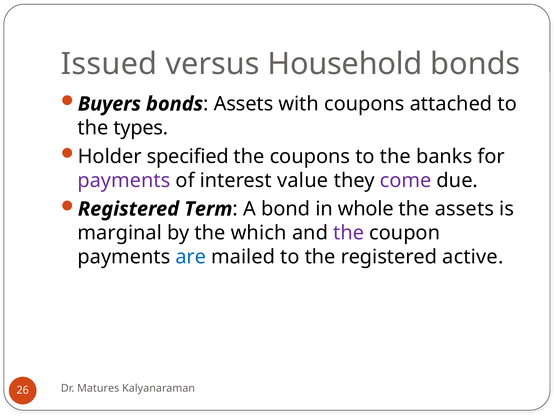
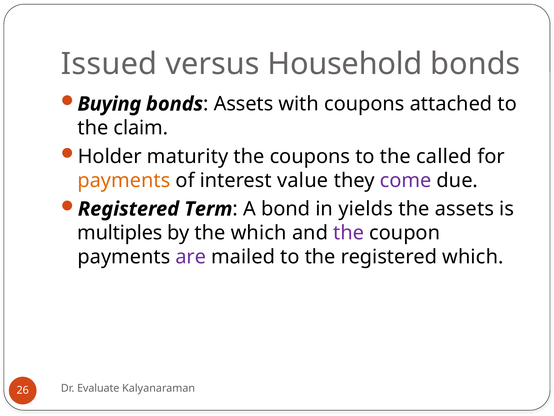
Buyers: Buyers -> Buying (109, 104)
types: types -> claim (141, 128)
specified: specified -> maturity (188, 156)
banks: banks -> called (444, 156)
payments colour: purple -> orange (124, 180)
whole: whole -> yields (366, 209)
marginal: marginal -> multiples (120, 233)
are colour: blue -> purple (191, 257)
registered active: active -> which (473, 257)
Matures: Matures -> Evaluate (98, 388)
